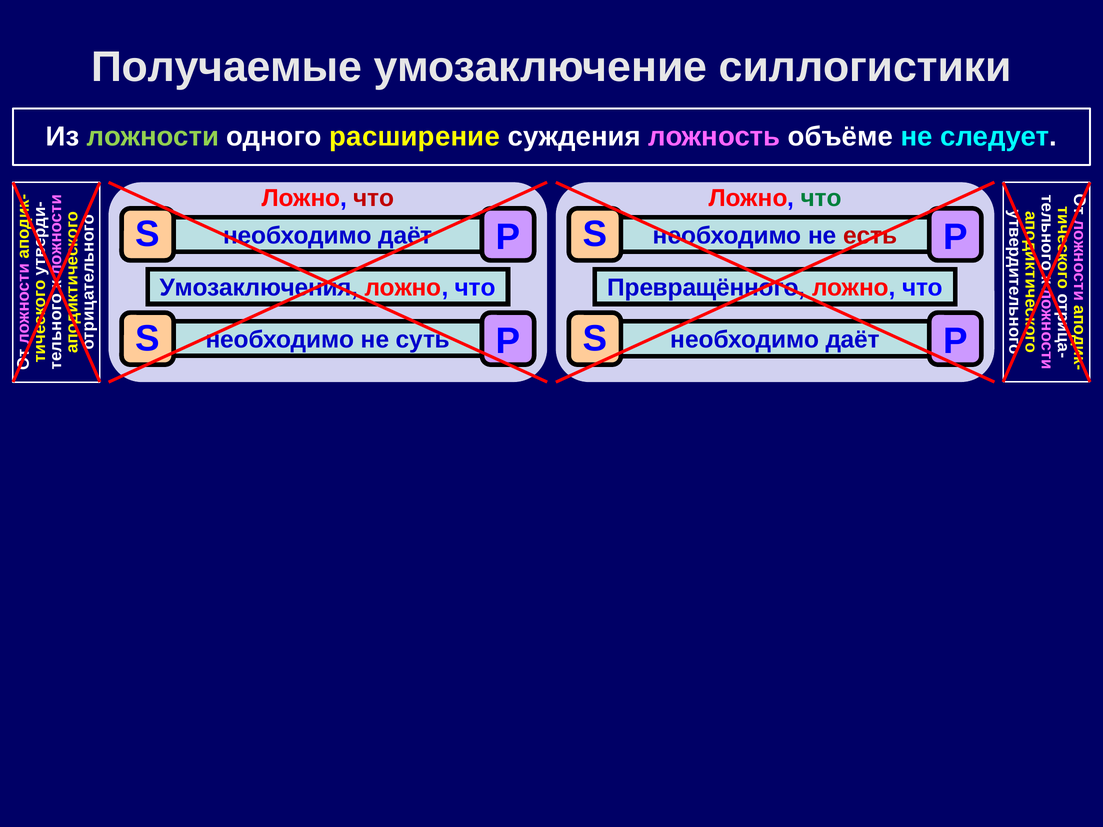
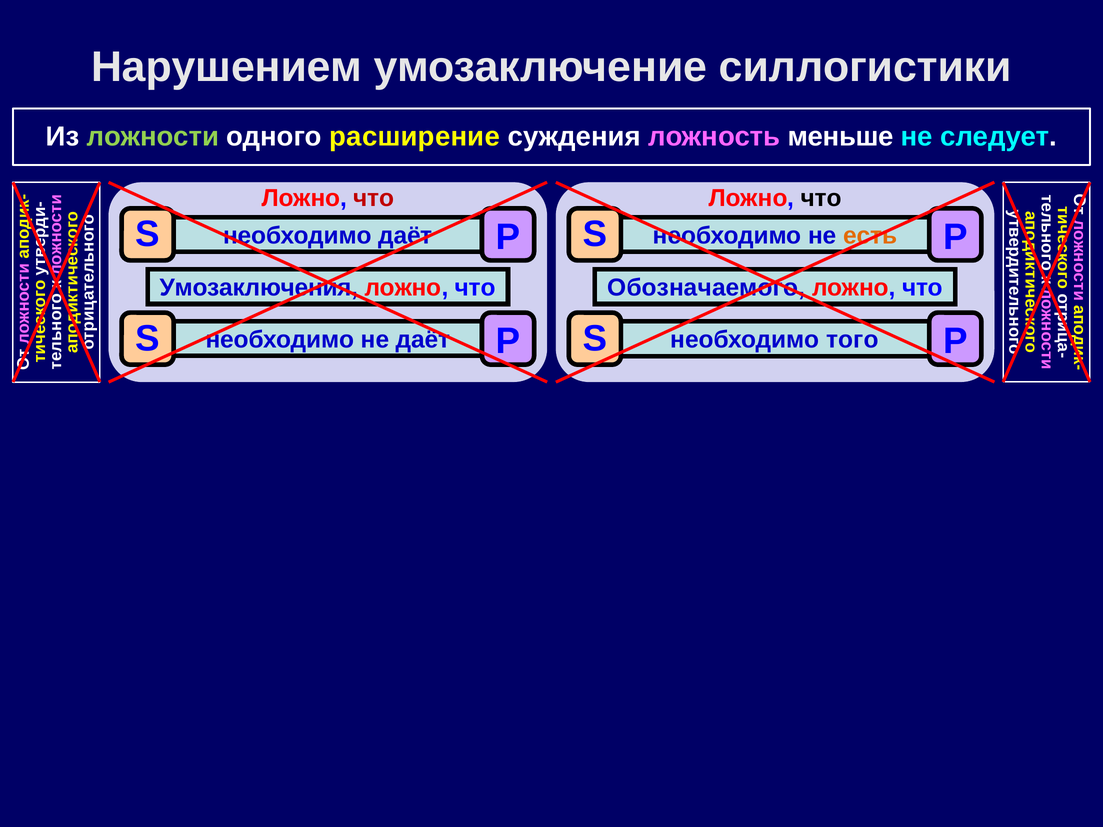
Получаемые: Получаемые -> Нарушением (227, 67)
объёме: объёме -> меньше (841, 137)
что colour: green -> black (821, 198)
есть colour: red -> orange (870, 236)
Превращённого: Превращённого -> Обозначаемого (706, 288)
не суть: суть -> даёт (423, 340)
даёт: даёт -> того (852, 340)
